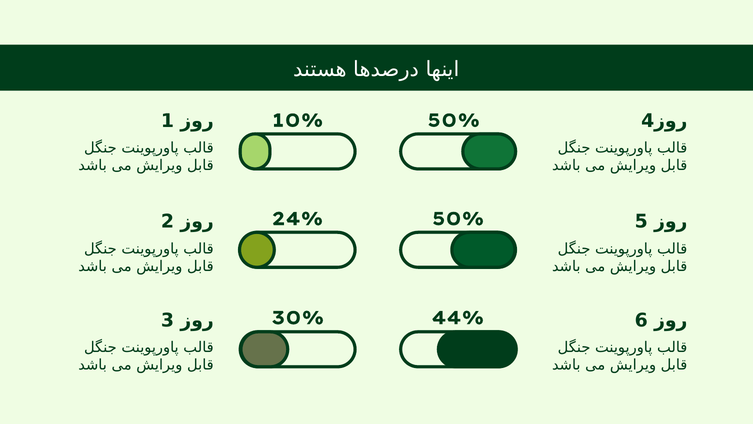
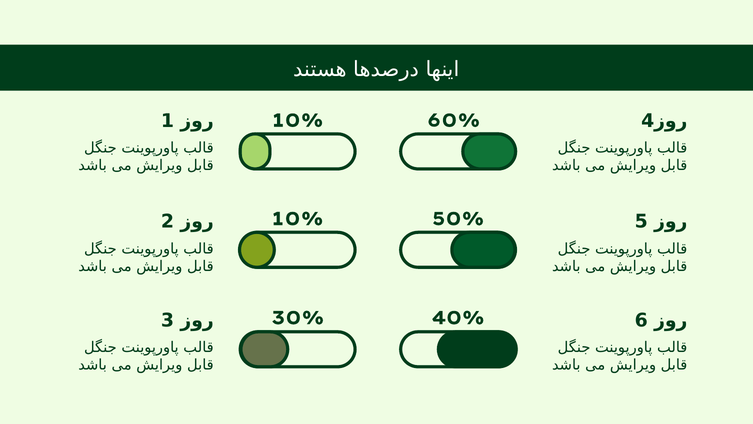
50%: 50% -> 60% (454, 120)
24%: 24% -> 10% (298, 219)
44%: 44% -> 40% (458, 318)
